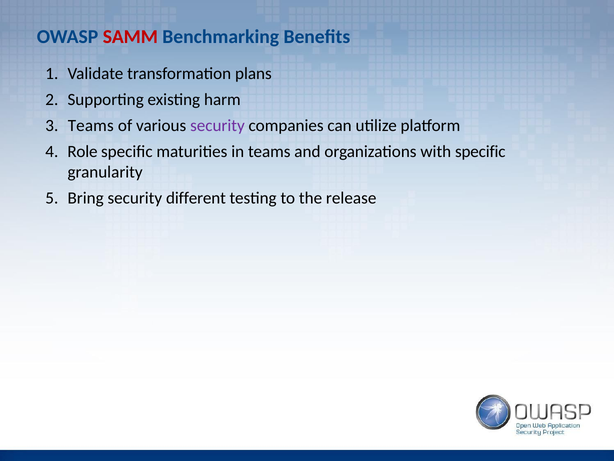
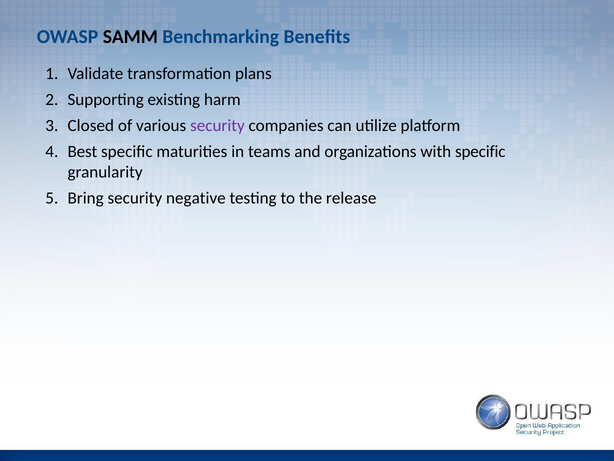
SAMM colour: red -> black (130, 37)
Teams: Teams -> Closed (91, 125)
Role: Role -> Best (82, 151)
different: different -> negative (196, 198)
